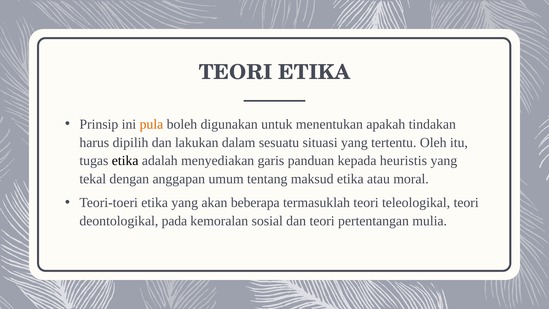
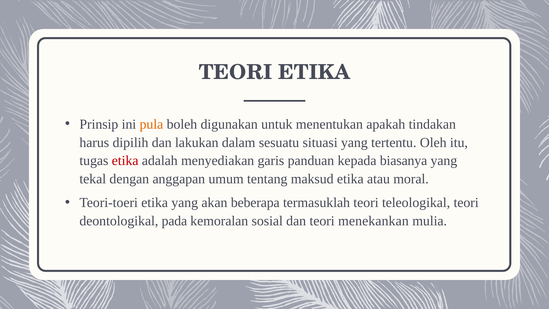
etika colour: black -> red (125, 161)
heuristis: heuristis -> biasanya (404, 161)
pertentangan: pertentangan -> menekankan (373, 221)
